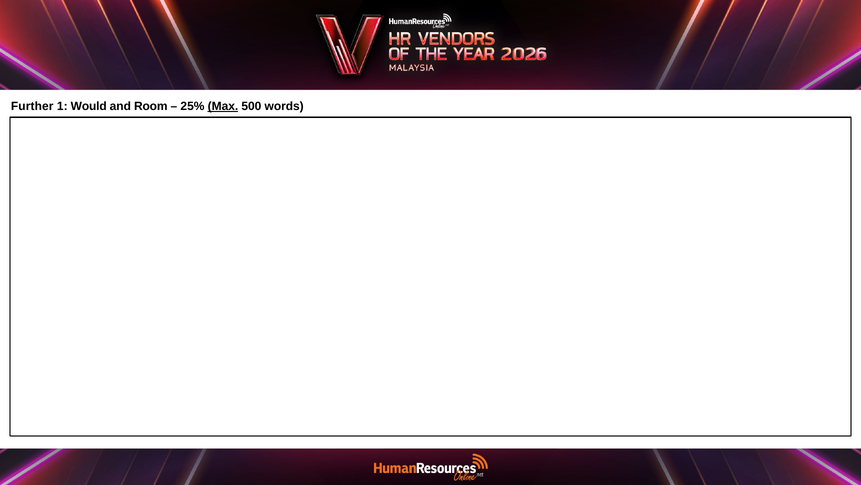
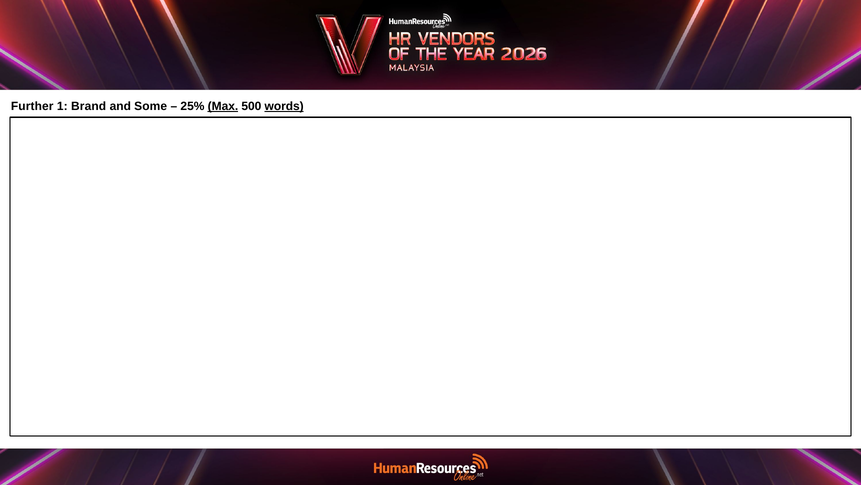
Would: Would -> Brand (89, 106)
Room: Room -> Some (151, 106)
words underline: none -> present (284, 106)
